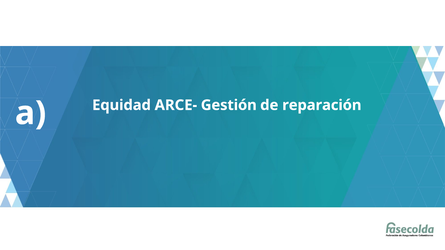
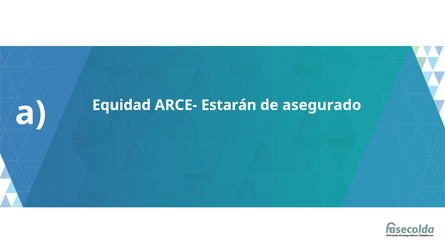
Gestión: Gestión -> Estarán (229, 105)
reparación: reparación -> asegurado (322, 105)
